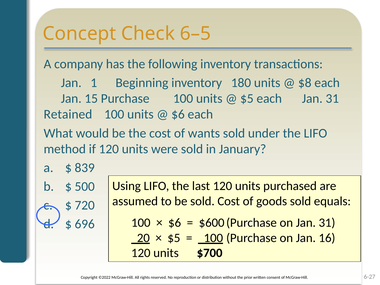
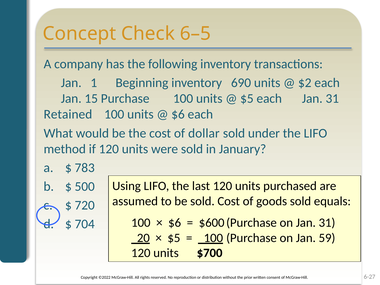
180: 180 -> 690 (241, 83)
$8: $8 -> $2 (305, 83)
wants: wants -> dollar (204, 133)
839: 839 -> 783 (85, 168)
696: 696 -> 704 (85, 224)
16: 16 -> 59 (327, 238)
